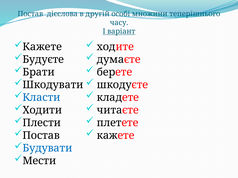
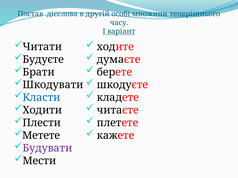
Кажете: Кажете -> Читати (42, 47)
Постав: Постав -> Метете (41, 136)
Будувати colour: blue -> purple (47, 148)
